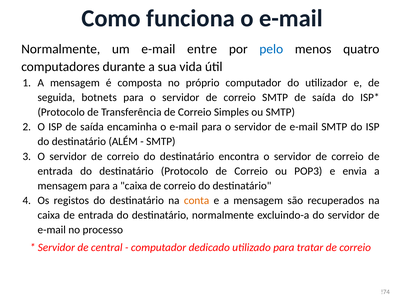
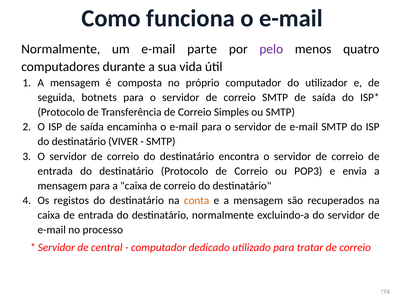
entre: entre -> parte (202, 49)
pelo colour: blue -> purple (271, 49)
ALÉM: ALÉM -> VIVER (123, 142)
